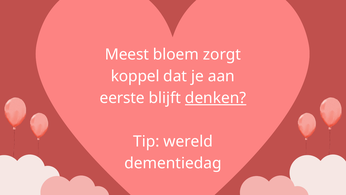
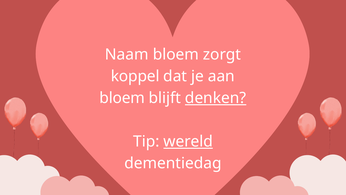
Meest: Meest -> Naam (127, 54)
eerste: eerste -> bloem (122, 98)
wereld underline: none -> present (188, 141)
